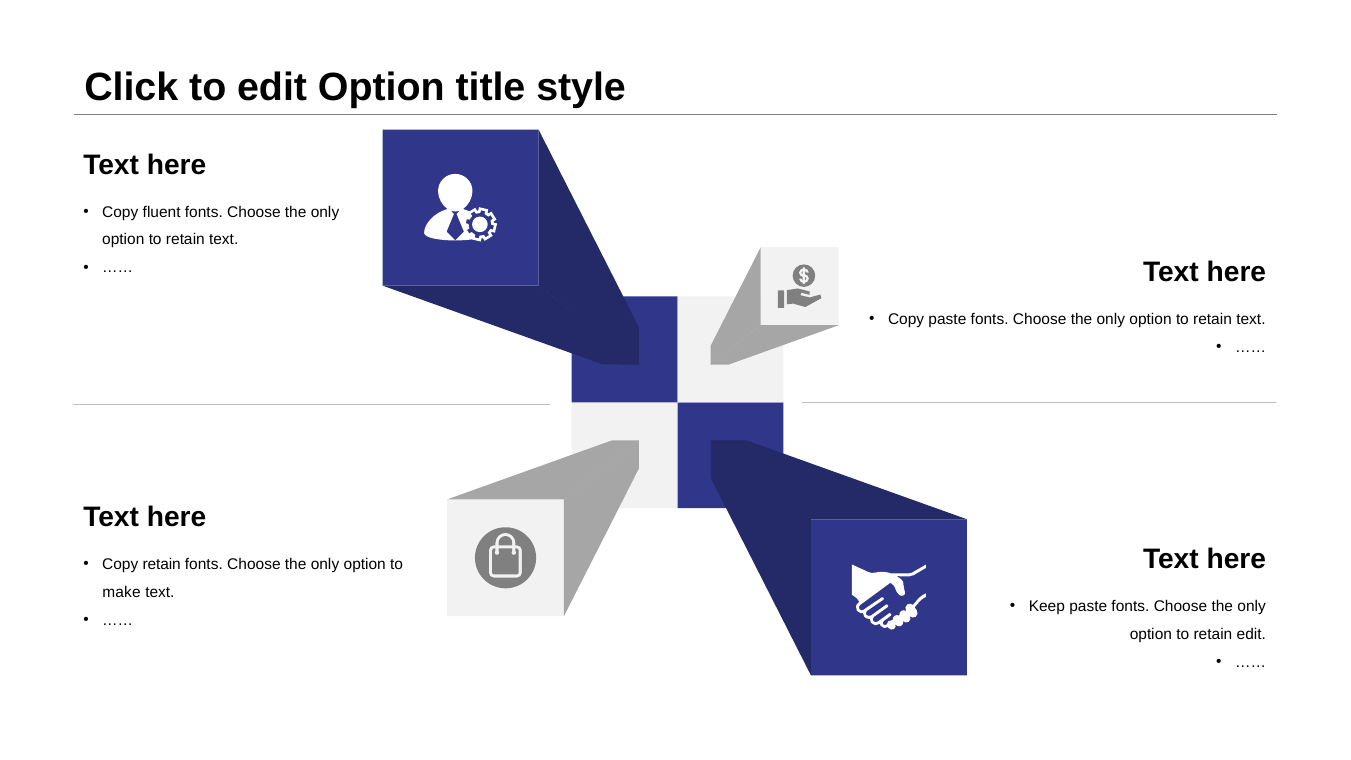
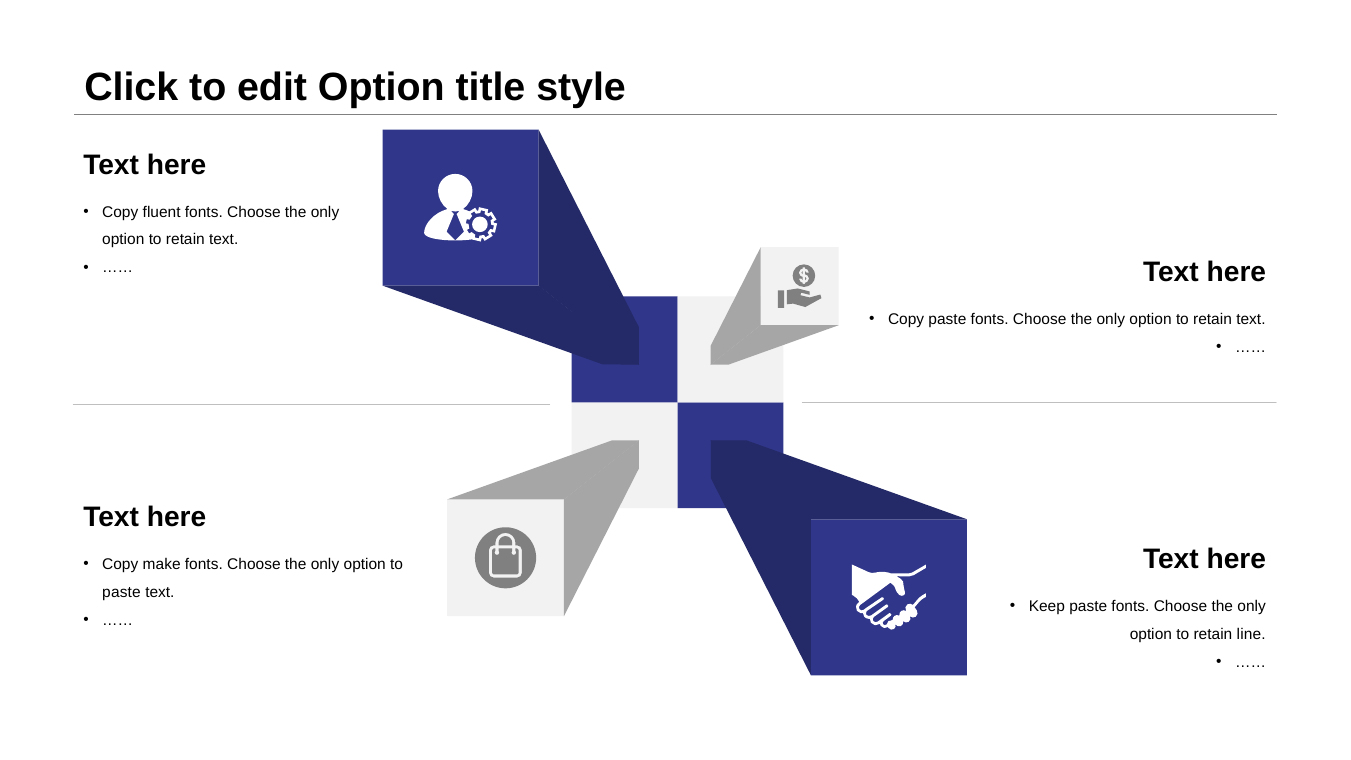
Copy retain: retain -> make (162, 565)
make: make -> paste (121, 593)
retain edit: edit -> line (1251, 634)
